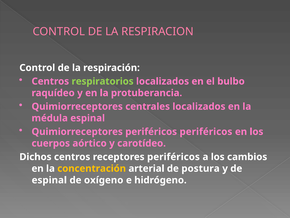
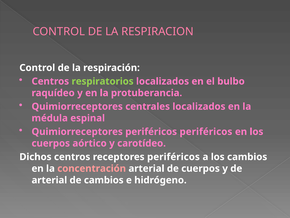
concentración colour: yellow -> pink (92, 168)
de postura: postura -> cuerpos (201, 168)
espinal: espinal -> arterial (49, 180)
de oxígeno: oxígeno -> cambios (104, 180)
